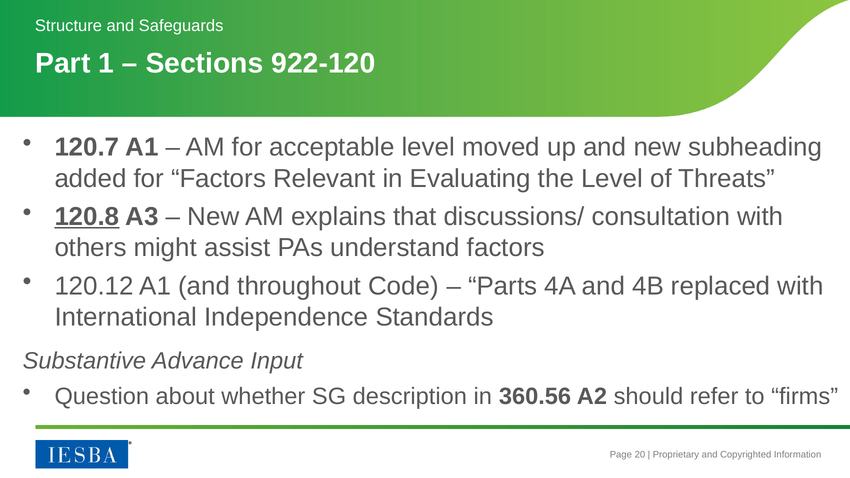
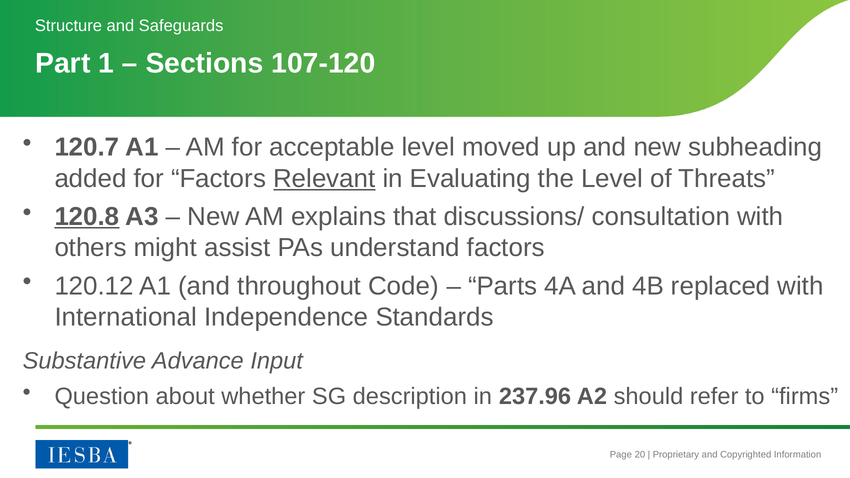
922-120: 922-120 -> 107-120 (323, 63)
Relevant underline: none -> present (324, 179)
360.56: 360.56 -> 237.96 (535, 397)
